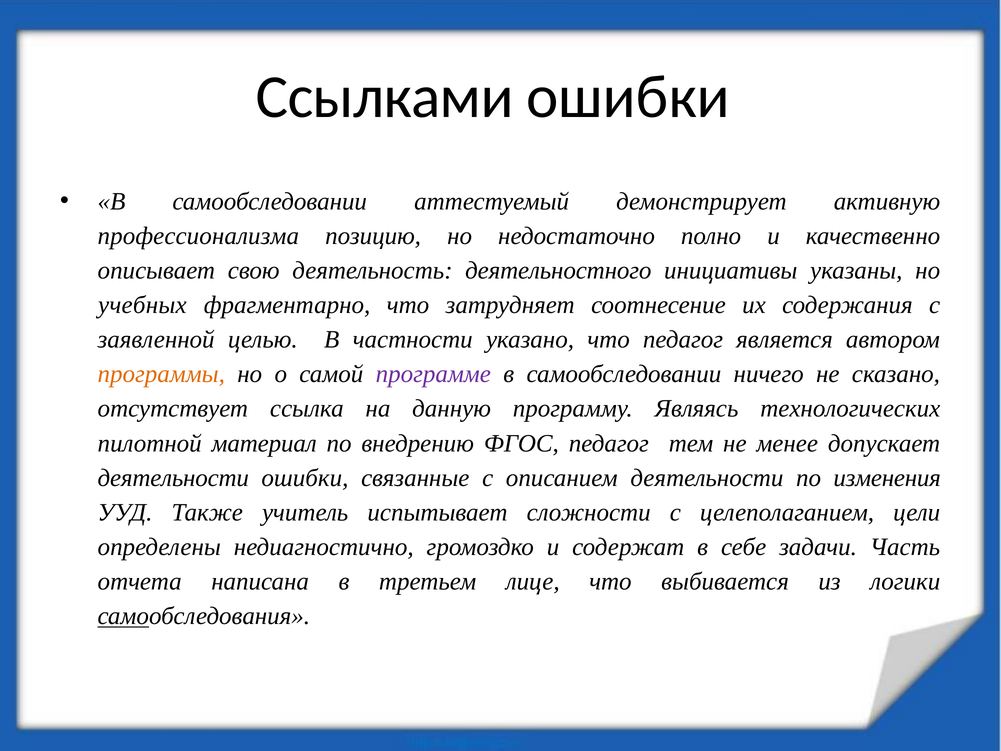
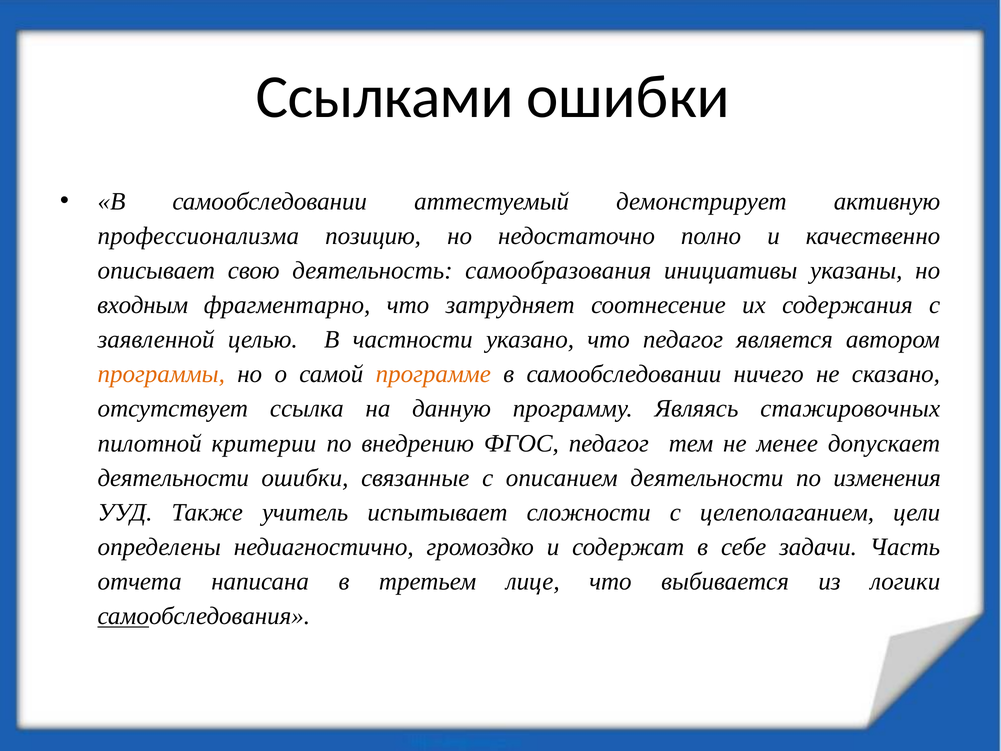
деятельностного: деятельностного -> самообразования (558, 270)
учебных: учебных -> входным (143, 305)
программе colour: purple -> orange (433, 374)
технологических: технологических -> стажировочных (850, 409)
материал: материал -> критерии (264, 443)
